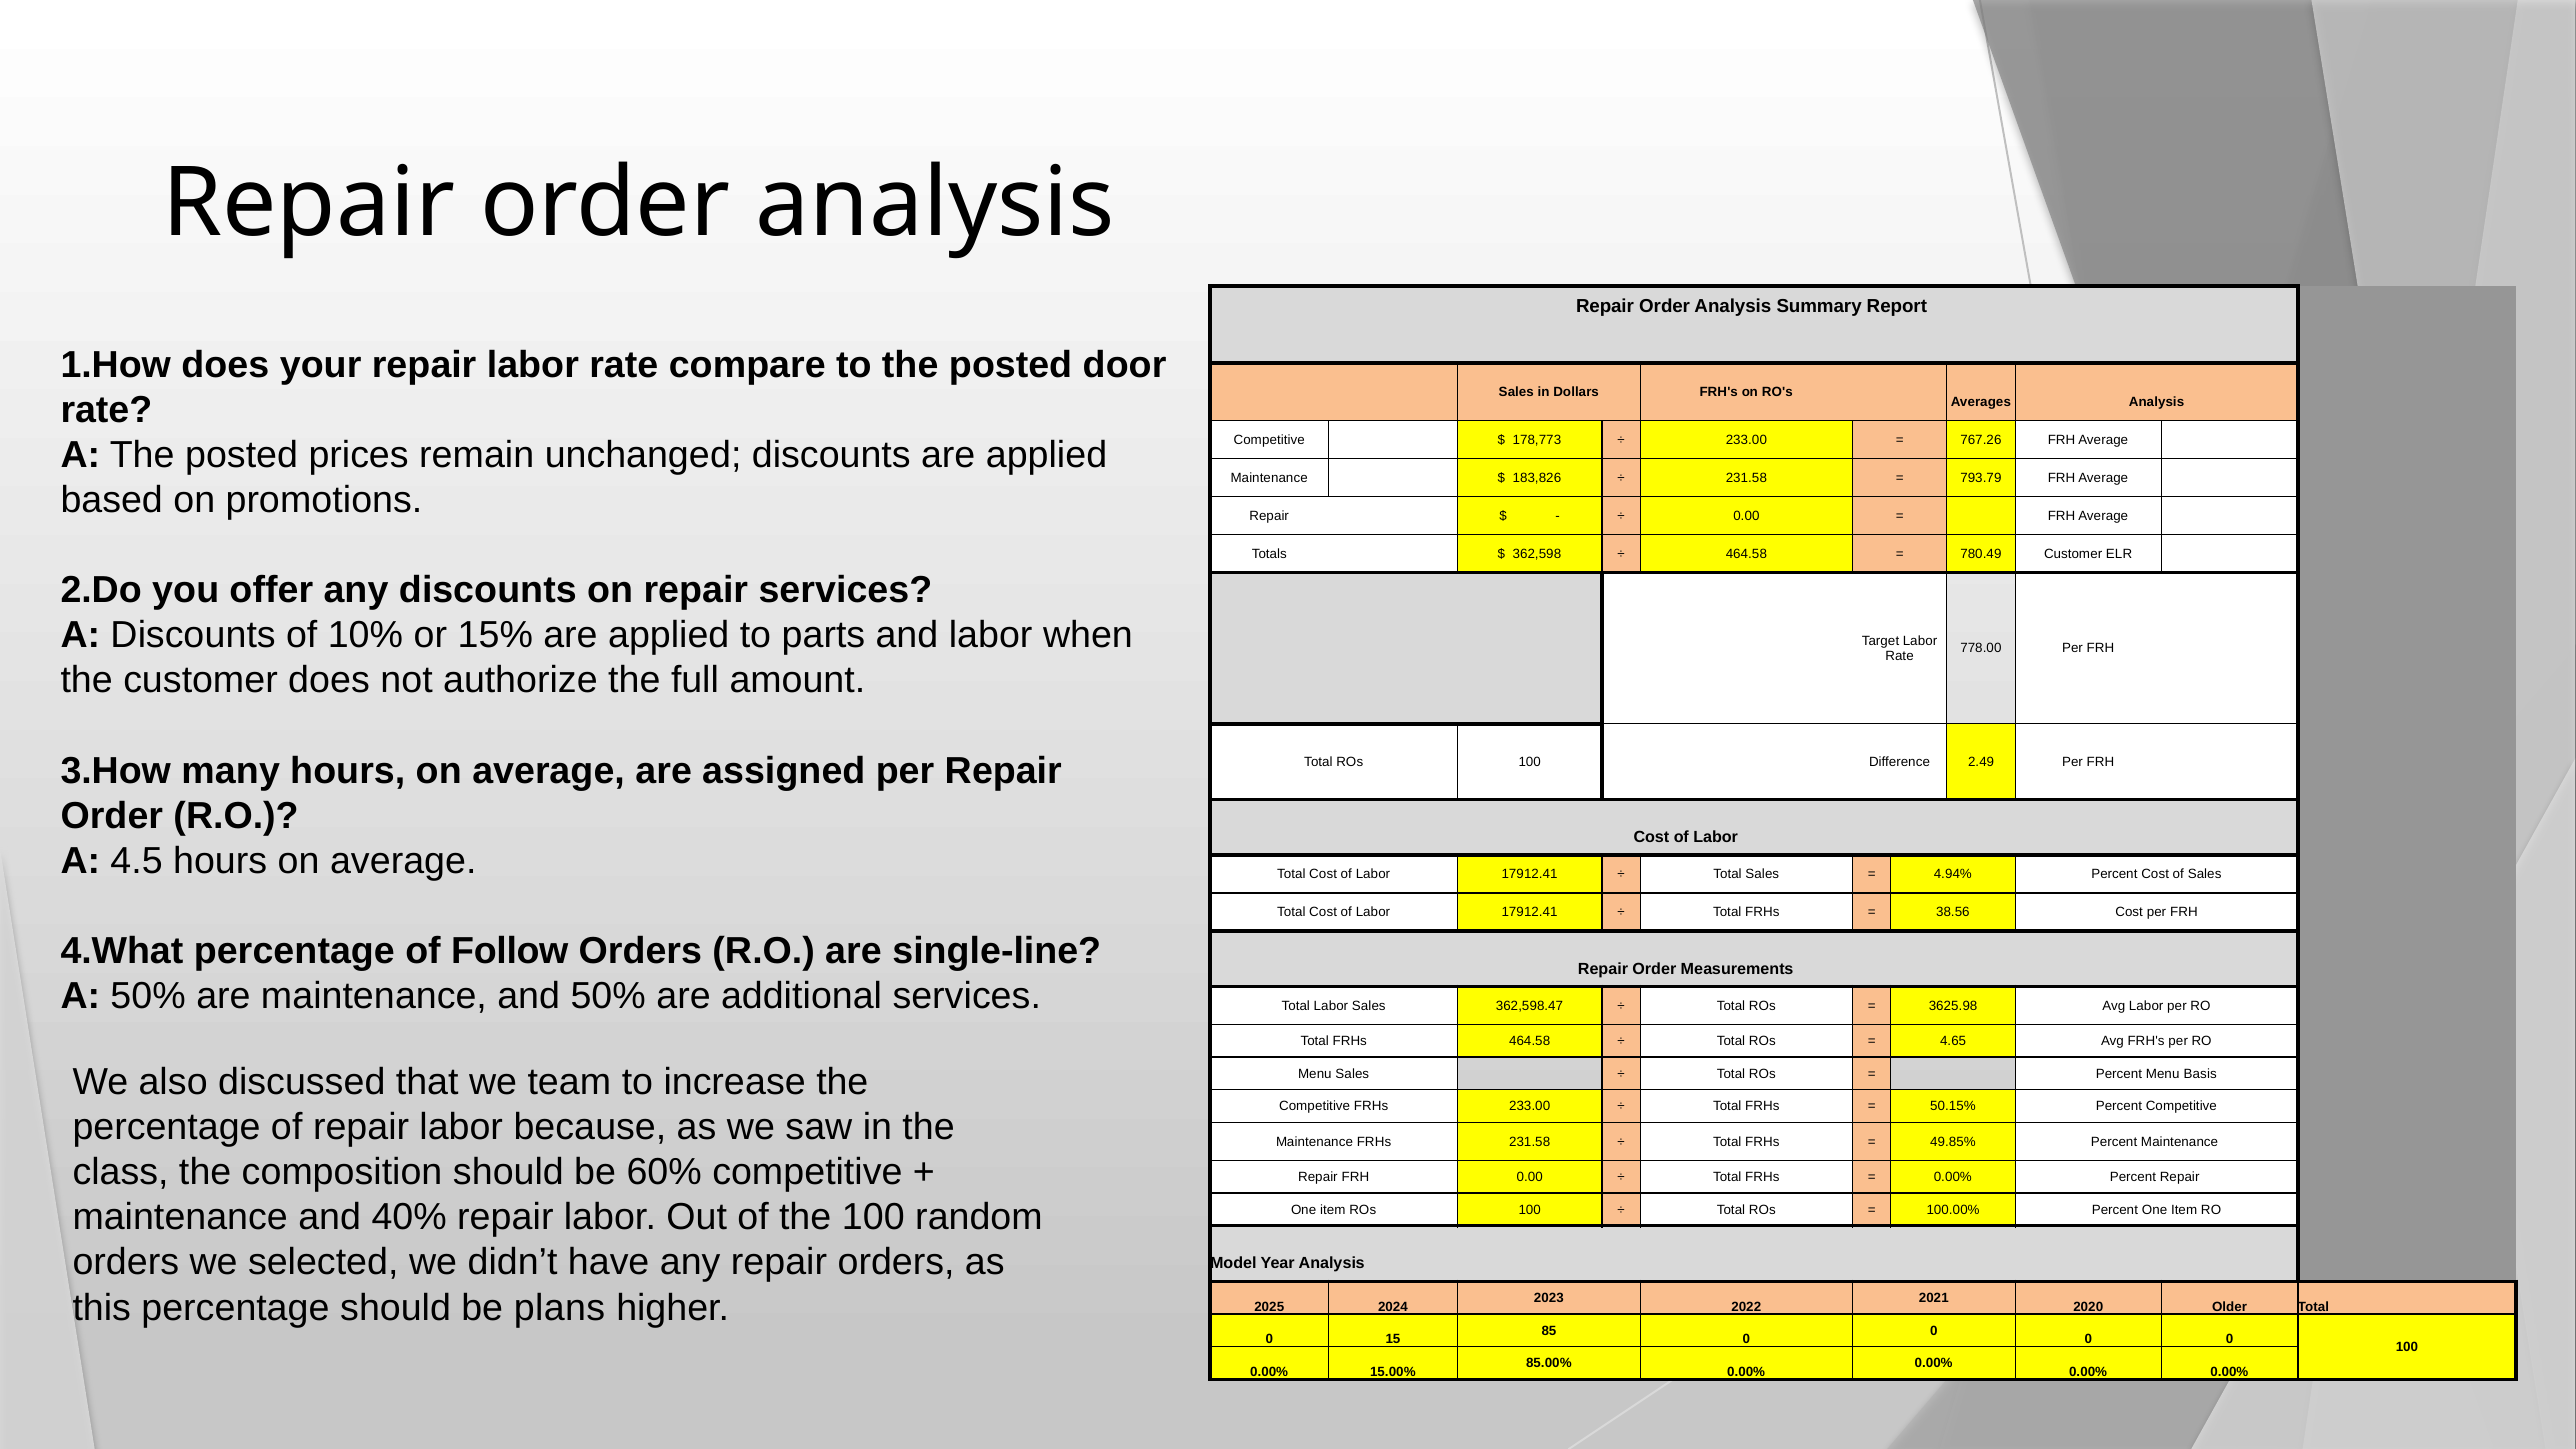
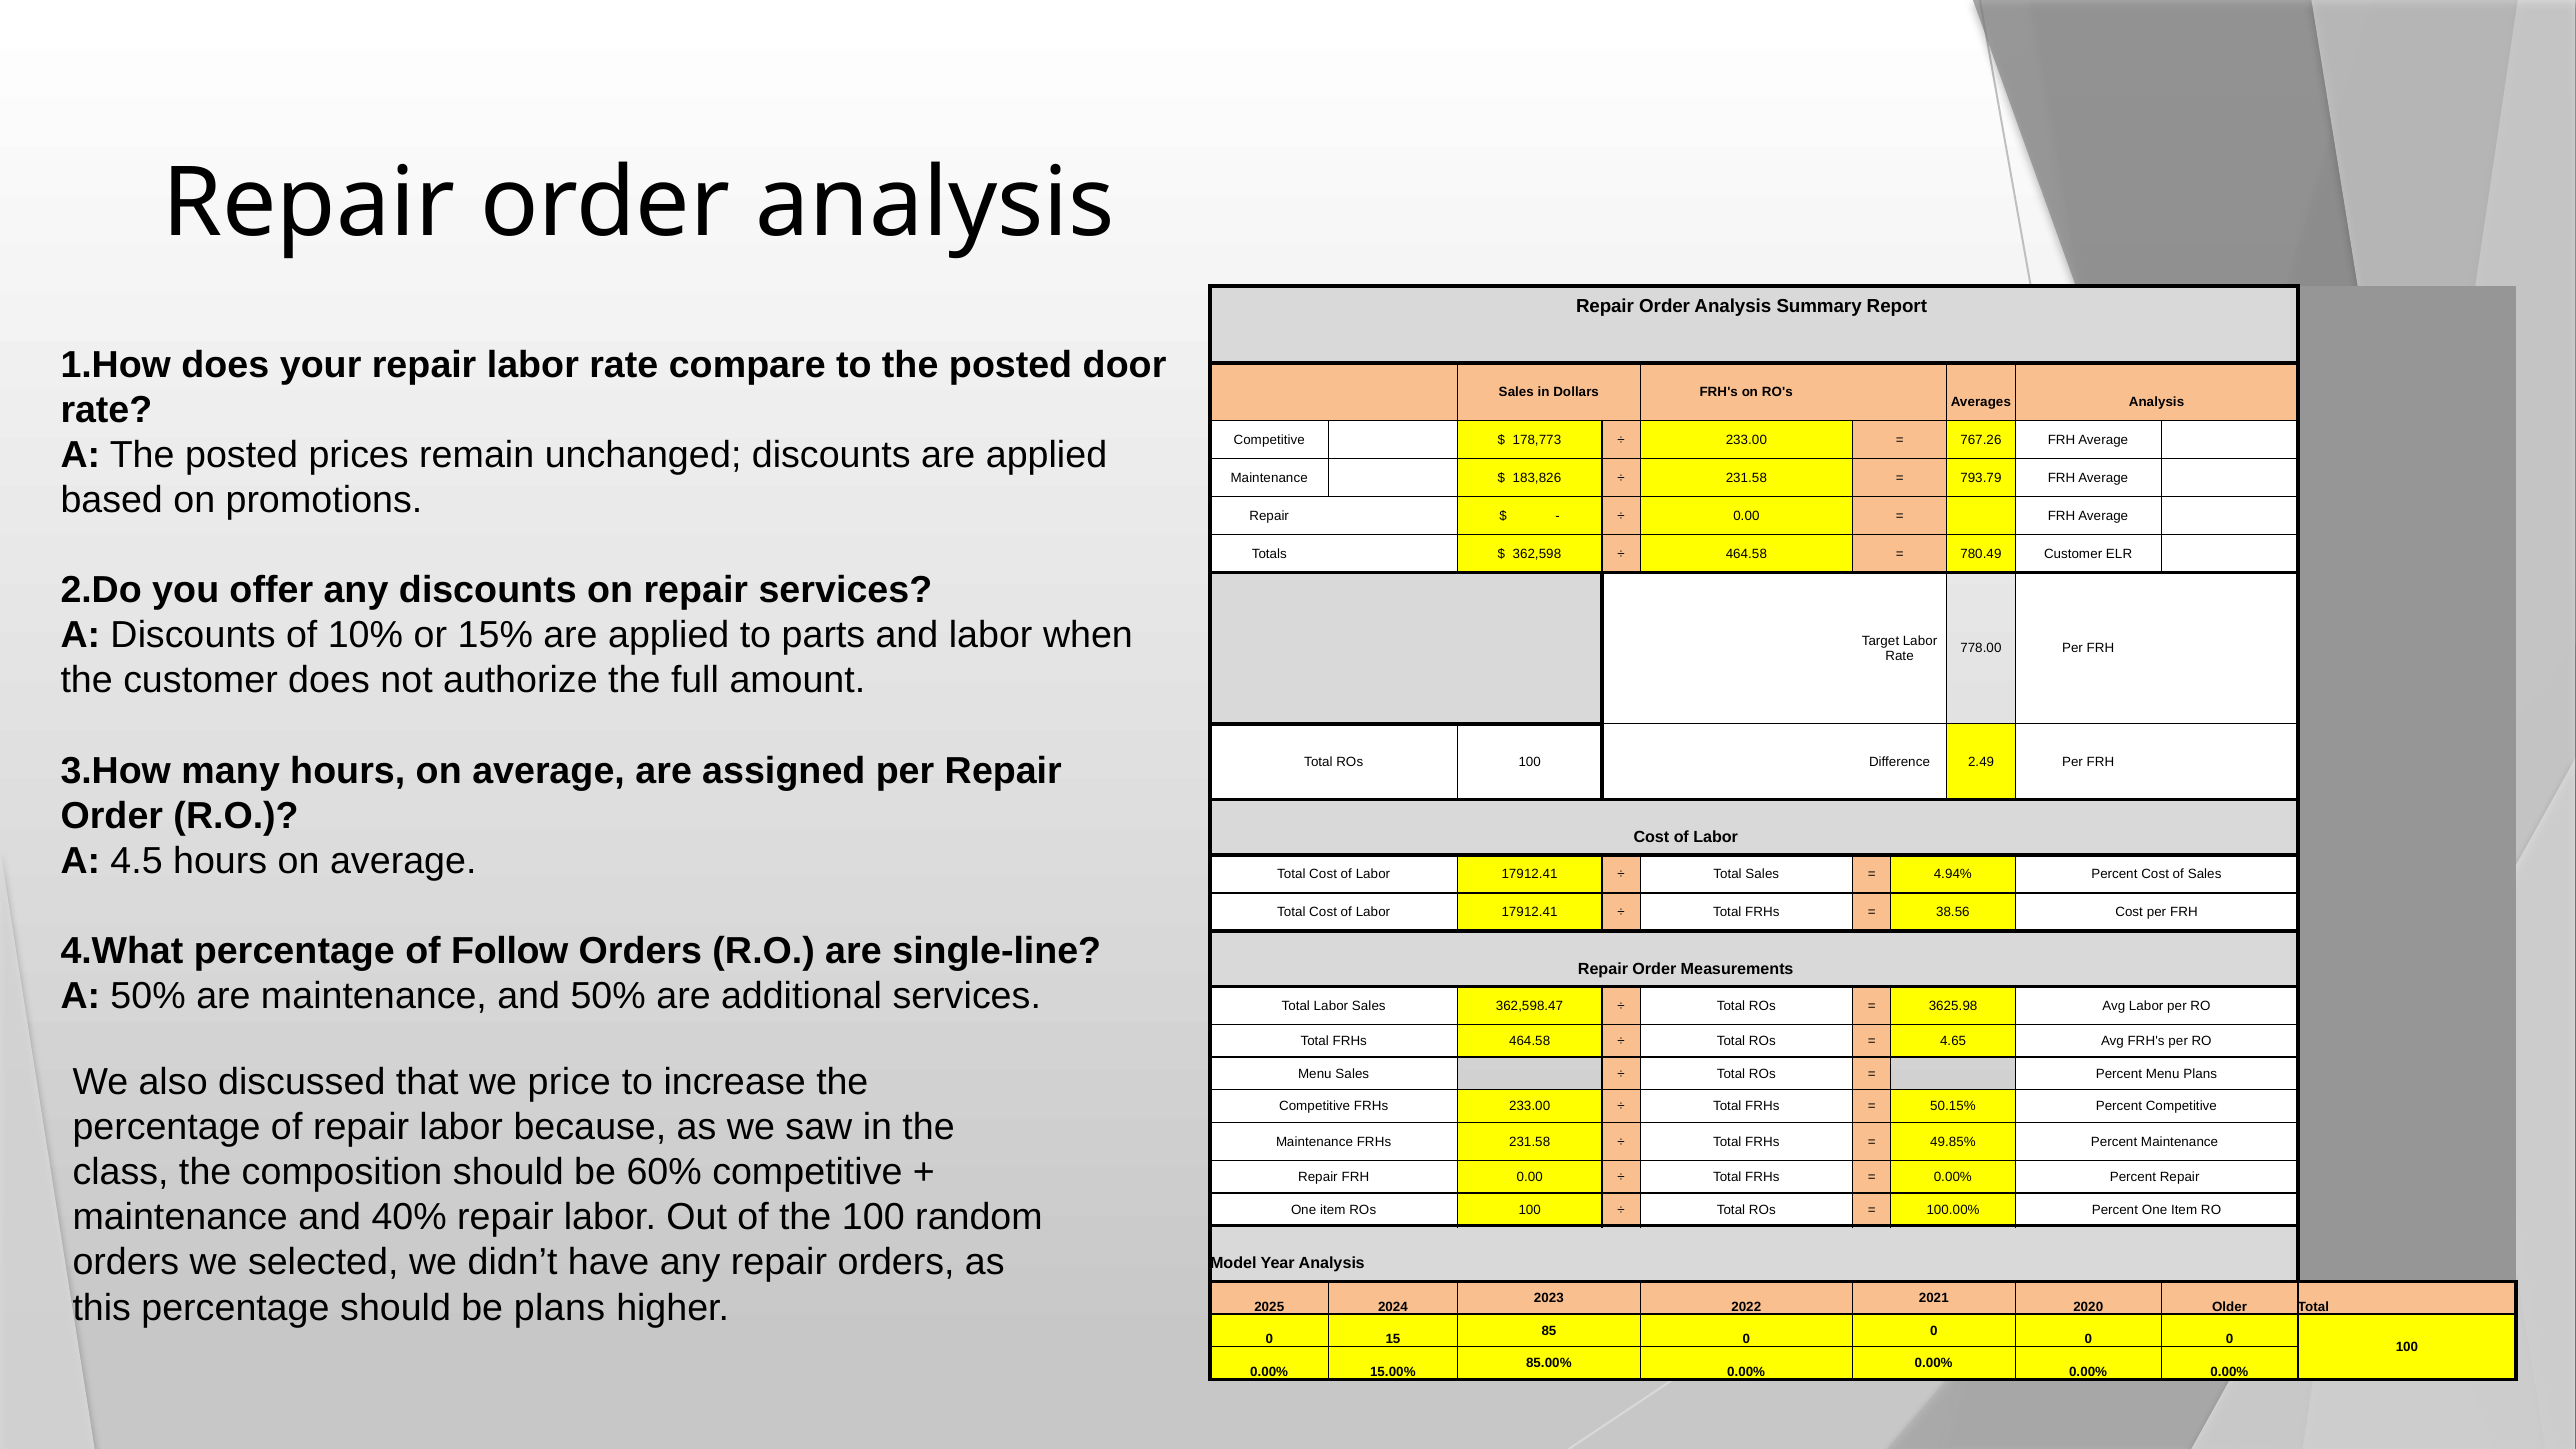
team: team -> price (569, 1082)
Menu Basis: Basis -> Plans (2200, 1074)
